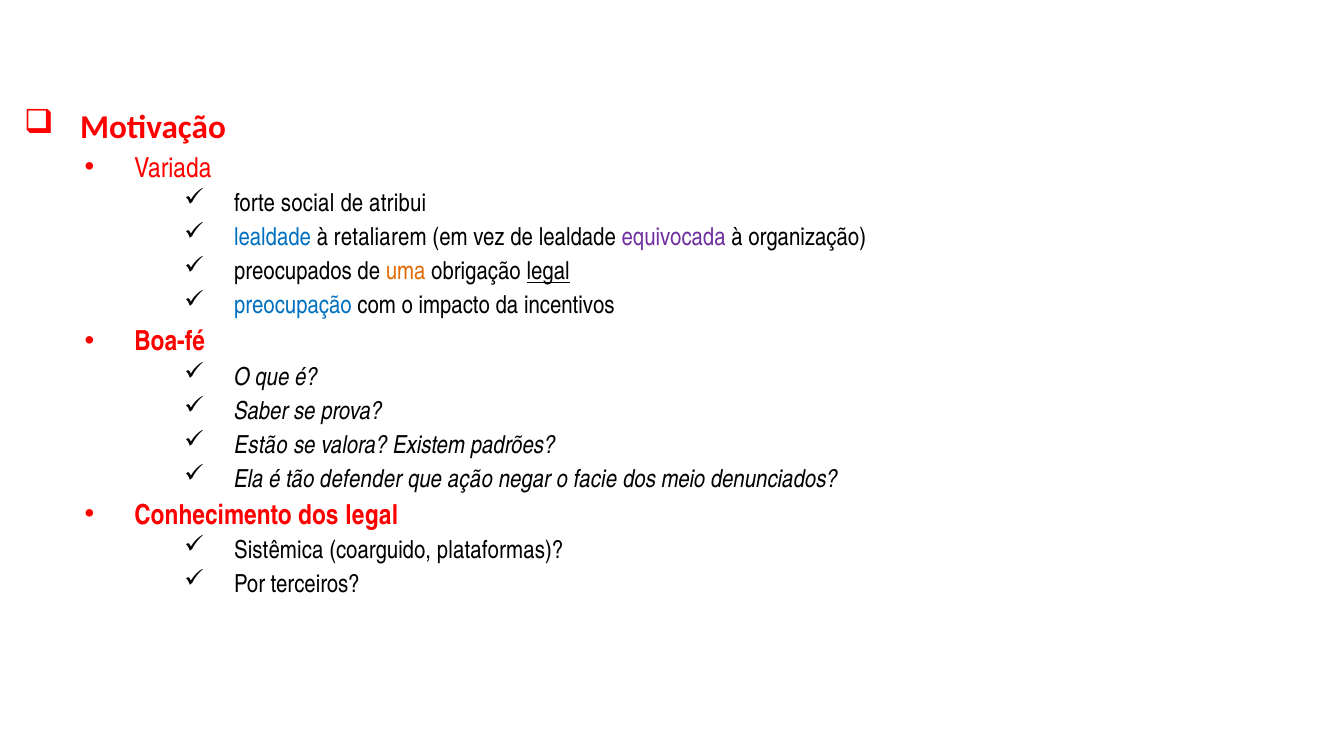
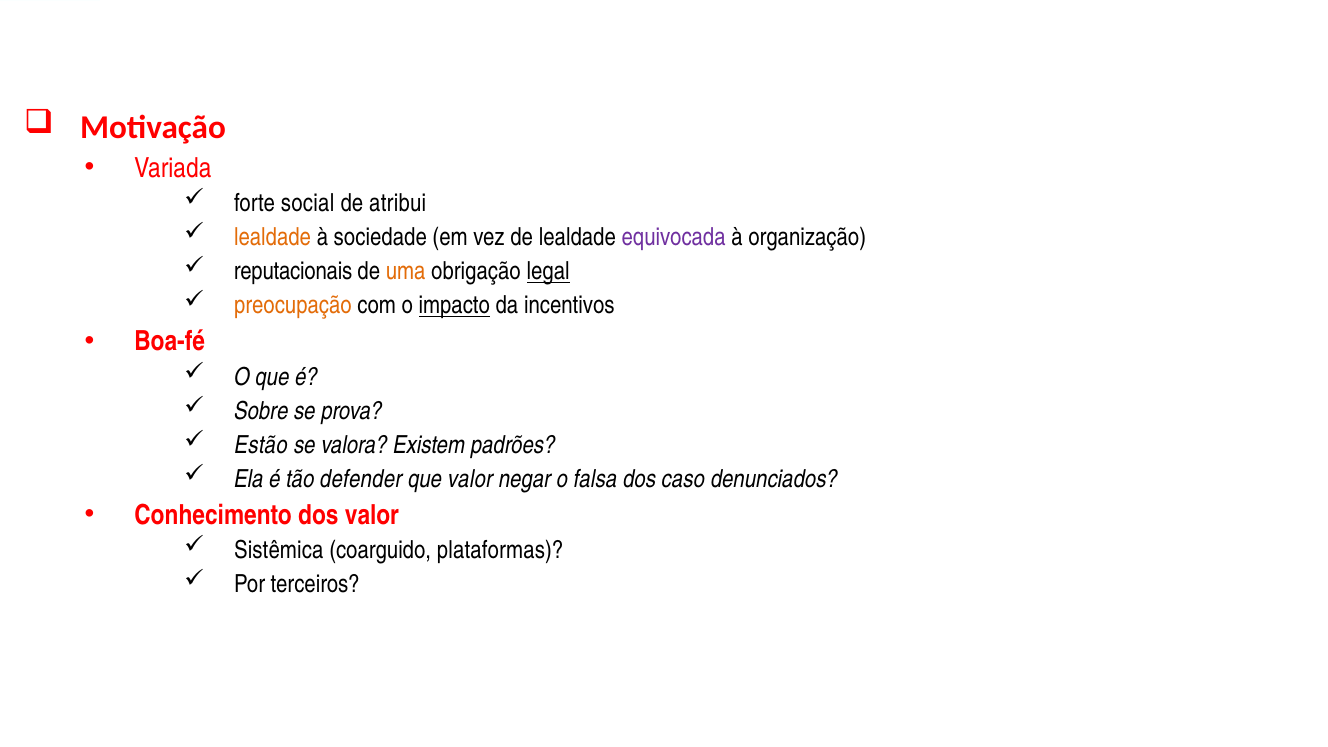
lealdade colour: blue -> orange (273, 238)
retaliarem: retaliarem -> sociedade (380, 238)
preocupados: preocupados -> reputacionais (293, 272)
preocupação colour: blue -> orange (293, 306)
impacto underline: none -> present (454, 306)
Saber: Saber -> Sobre (261, 411)
que ação: ação -> valor (470, 479)
facie: facie -> falsa (595, 479)
meio: meio -> caso (683, 479)
dos legal: legal -> valor (372, 515)
